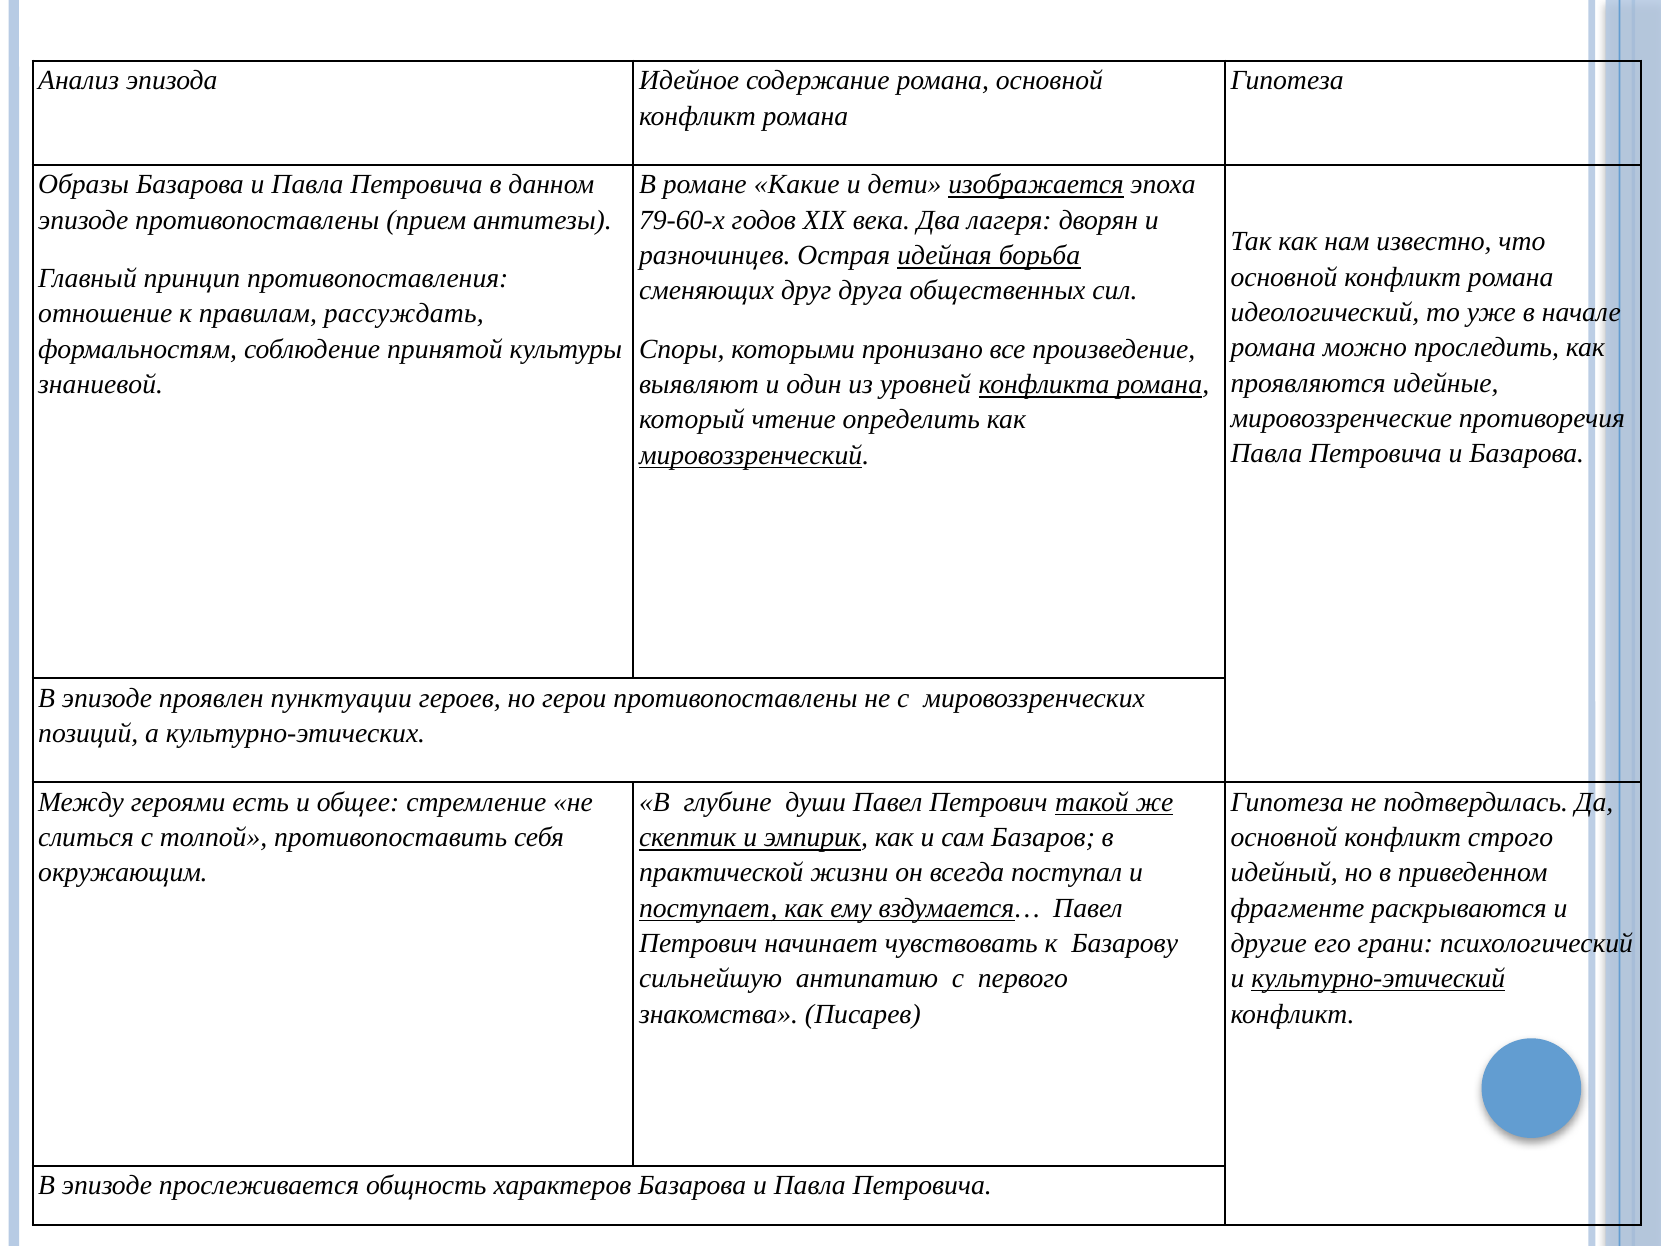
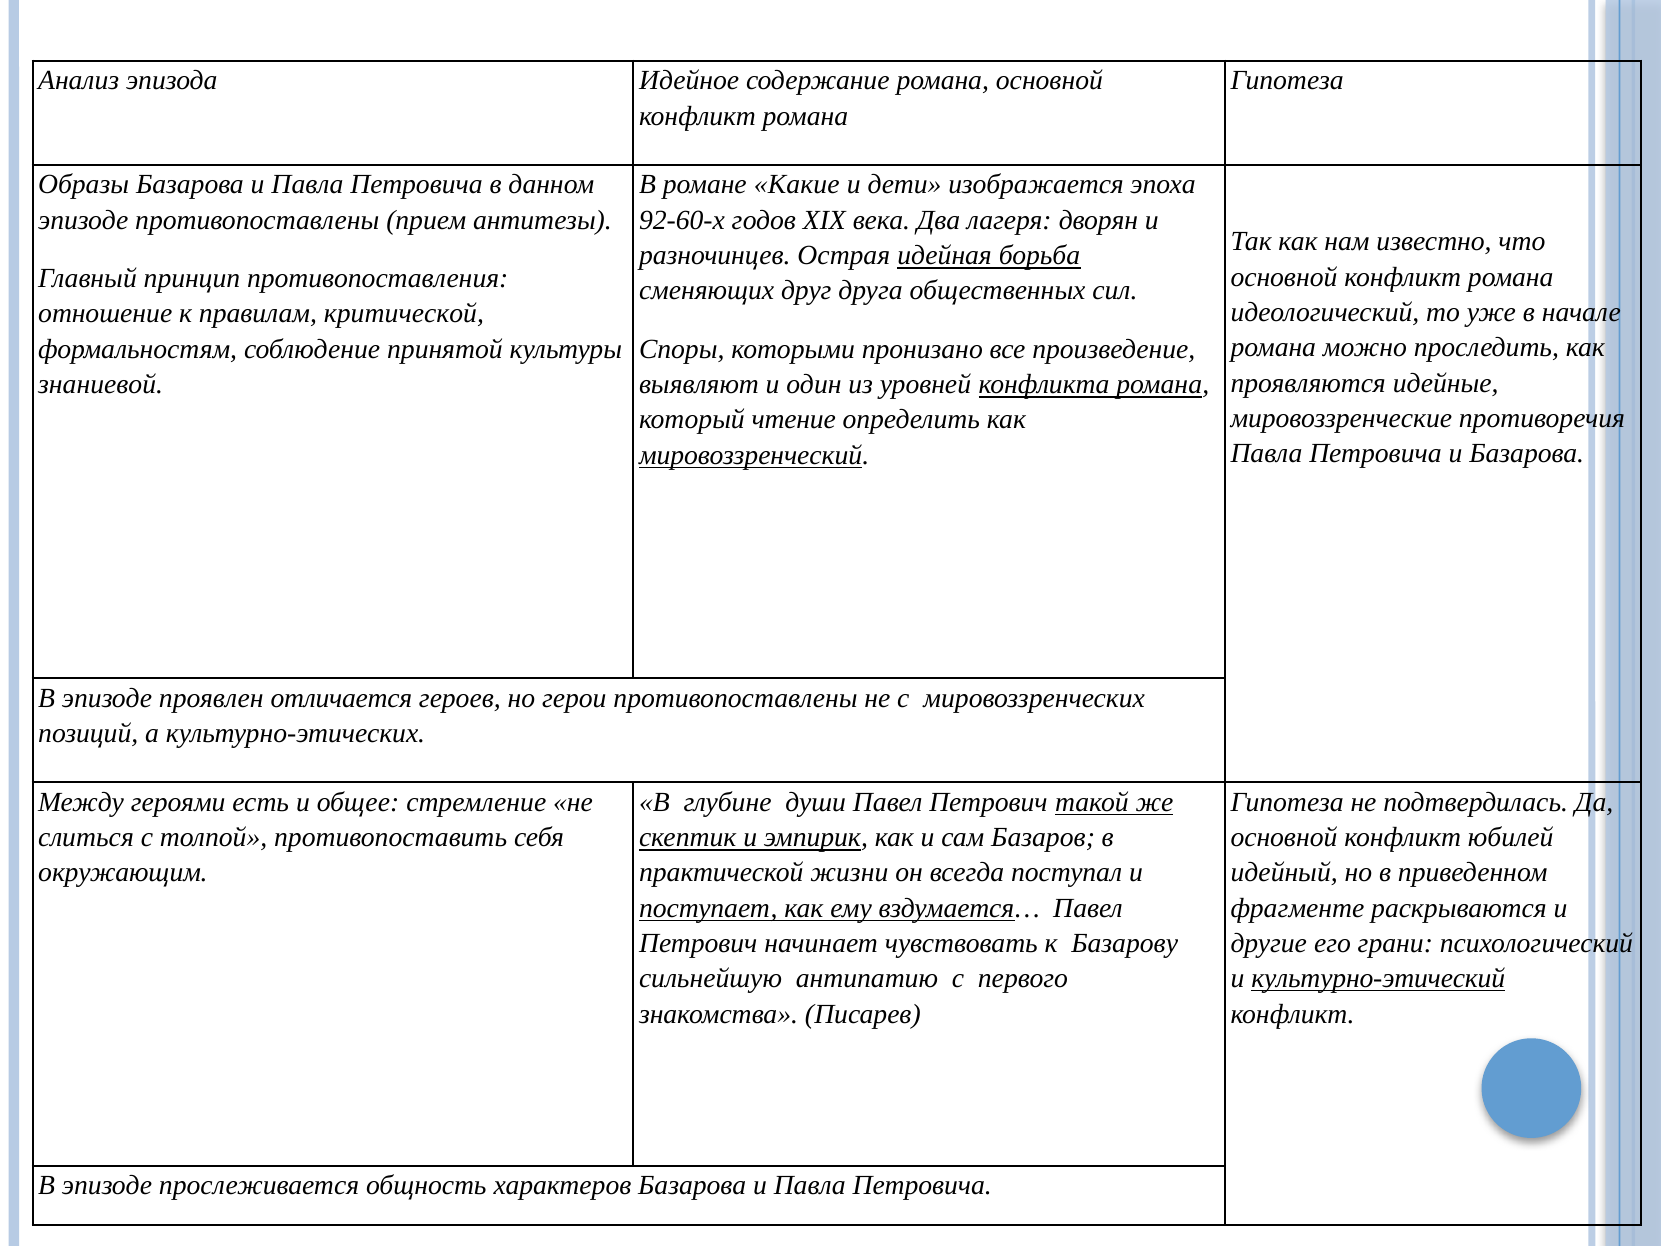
изображается underline: present -> none (1036, 185)
79-60-х: 79-60-х -> 92-60-х (682, 220)
рассуждать: рассуждать -> критической (404, 314)
пунктуации: пунктуации -> отличается (341, 698)
строго: строго -> юбилей (1511, 837)
